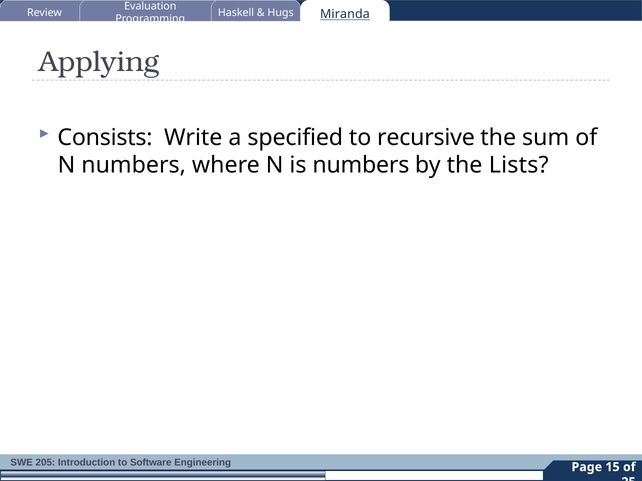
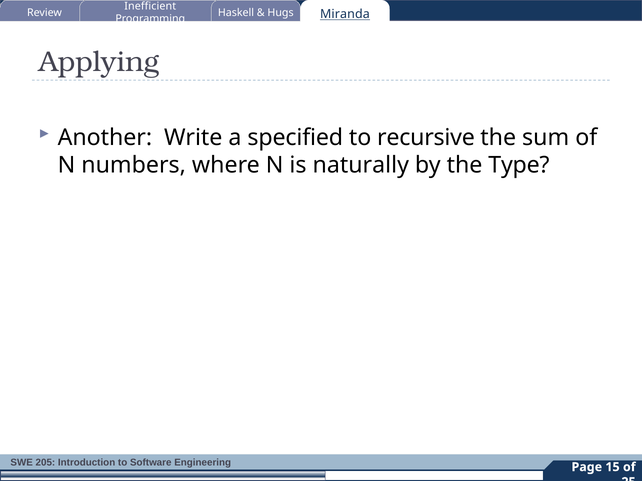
Evaluation: Evaluation -> Inefficient (150, 6)
Consists: Consists -> Another (105, 138)
is numbers: numbers -> naturally (361, 165)
Lists: Lists -> Type (519, 165)
